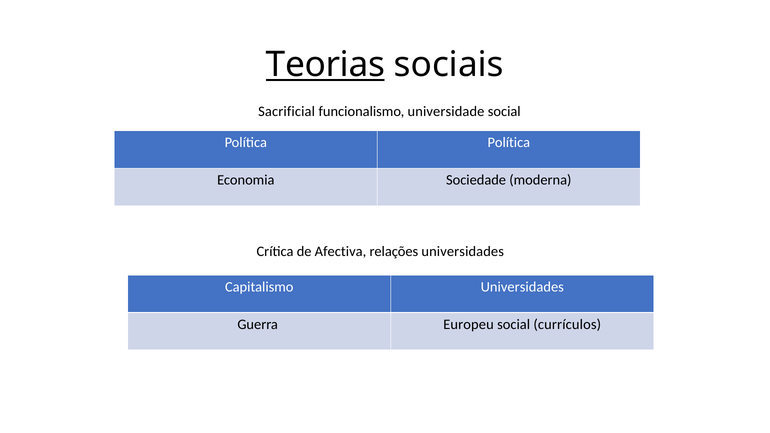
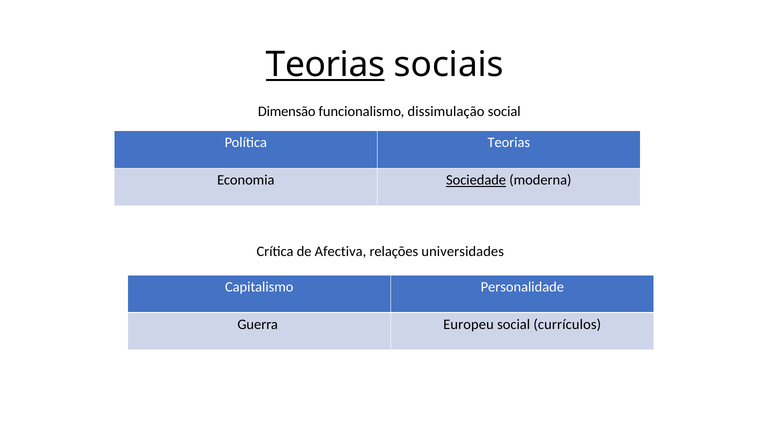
Sacrificial: Sacrificial -> Dimensão (287, 112)
universidade: universidade -> dissimulação (446, 112)
Política Política: Política -> Teorias (509, 143)
Sociedade underline: none -> present (476, 180)
Capitalismo Universidades: Universidades -> Personalidade (522, 287)
